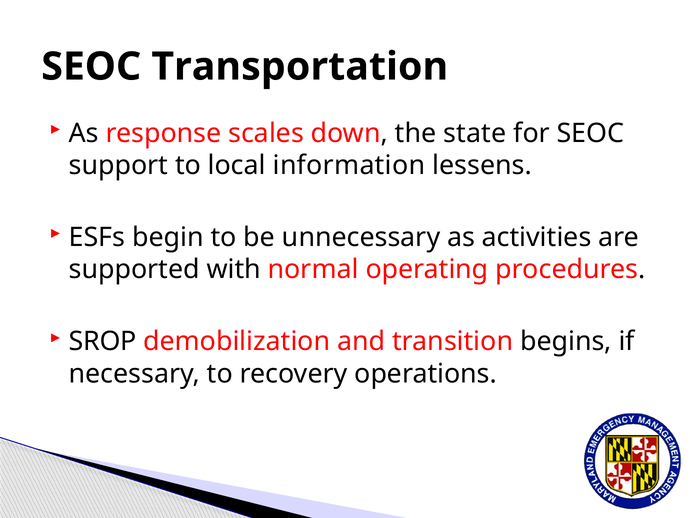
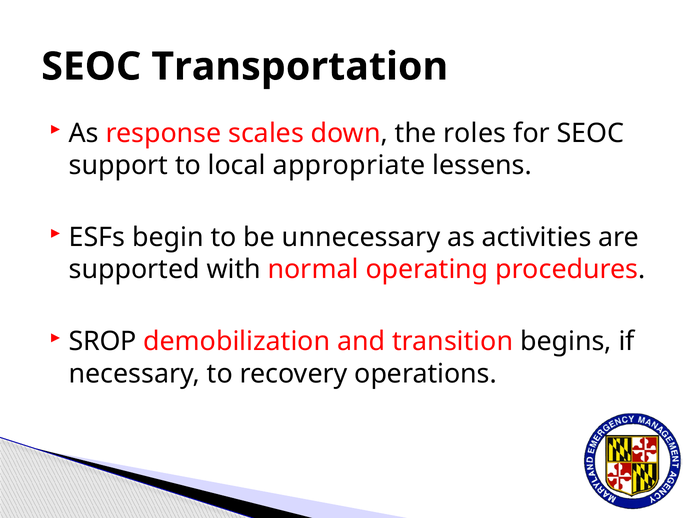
state: state -> roles (475, 133)
information: information -> appropriate (349, 165)
